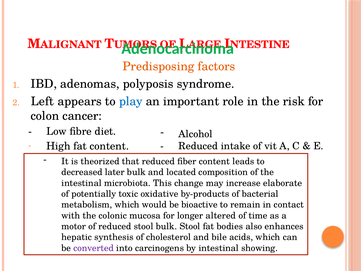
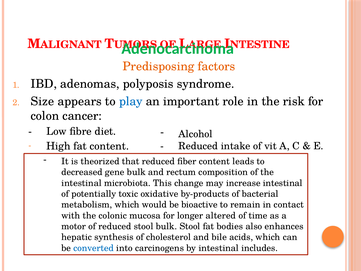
Left: Left -> Size (42, 101)
later: later -> gene (115, 172)
located: located -> rectum (181, 172)
increase elaborate: elaborate -> intestinal (283, 183)
converted colour: purple -> blue (94, 248)
showing: showing -> includes (260, 248)
